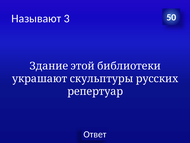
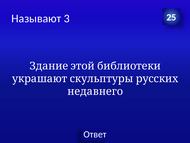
50: 50 -> 25 (171, 17)
репертуар: репертуар -> недавнего (95, 91)
